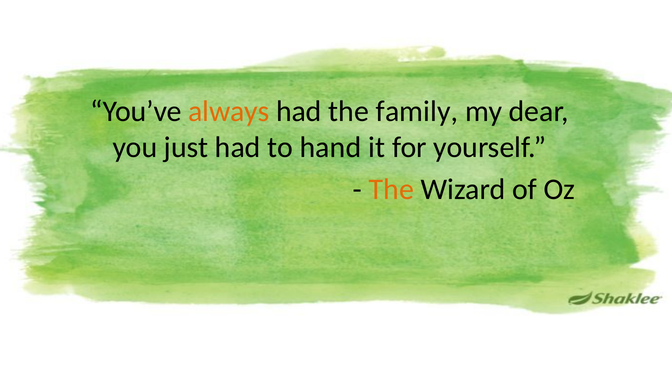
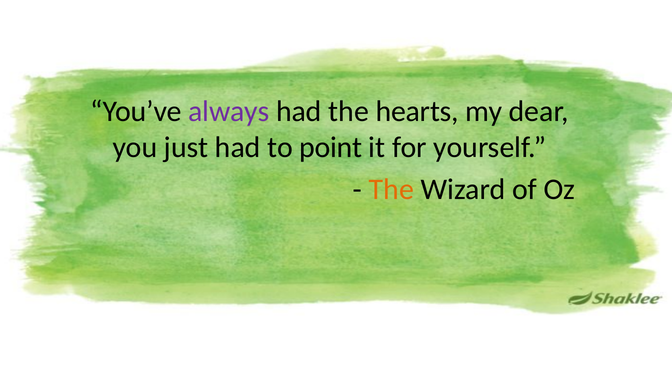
always colour: orange -> purple (229, 112)
family: family -> hearts (417, 112)
hand: hand -> point (331, 147)
